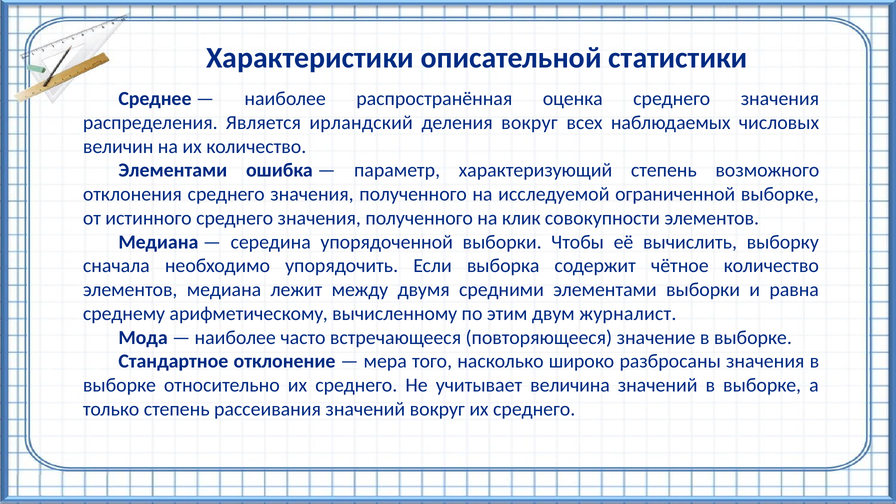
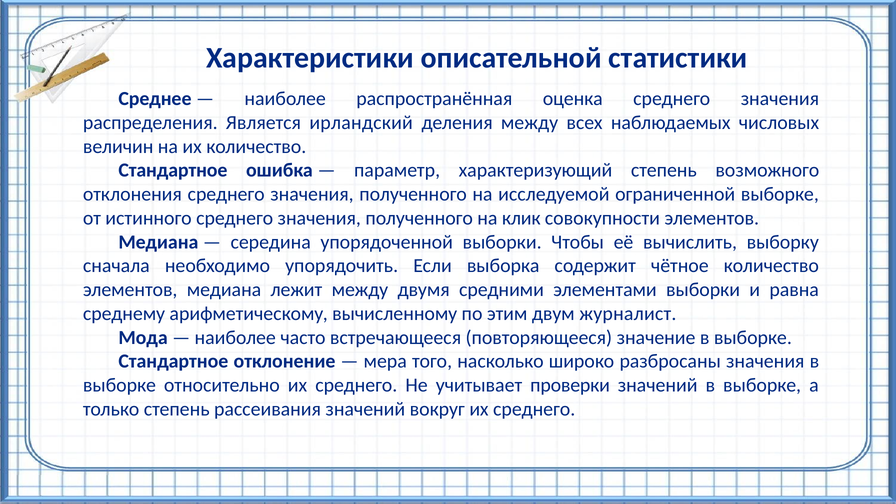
деления вокруг: вокруг -> между (530, 123)
Элементами: Элементами -> Стандартное (173, 170)
величина: величина -> проверки (570, 385)
